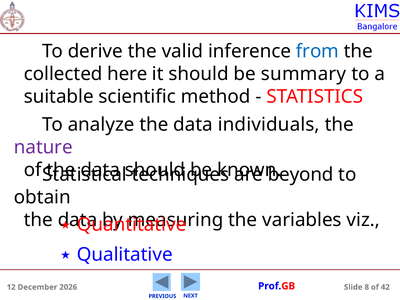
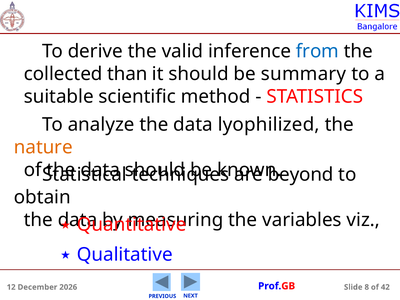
here: here -> than (127, 74)
individuals: individuals -> lyophilized (269, 125)
nature colour: purple -> orange (43, 147)
